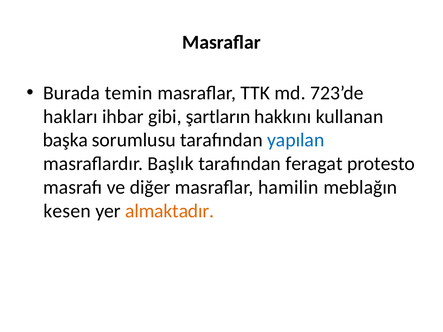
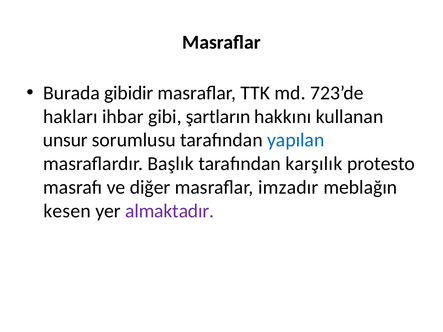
temin: temin -> gibidir (129, 93)
başka: başka -> unsur (65, 140)
feragat: feragat -> karşılık (314, 164)
hamilin: hamilin -> imzadır (288, 188)
almaktadır colour: orange -> purple (170, 211)
